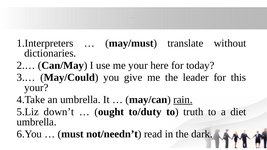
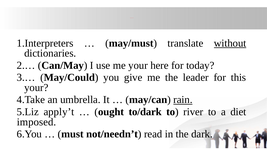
without underline: none -> present (230, 43)
down’t: down’t -> apply’t (59, 112)
to/duty: to/duty -> to/dark (145, 112)
truth: truth -> river (193, 112)
umbrella: umbrella -> imposed (37, 122)
